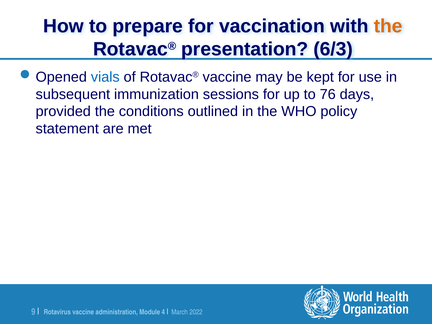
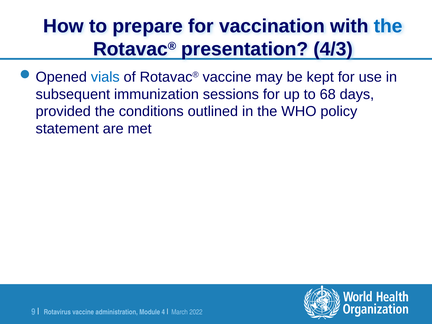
the colour: orange -> blue (388, 26)
6/3: 6/3 -> 4/3 (333, 49)
76: 76 -> 68 (328, 94)
